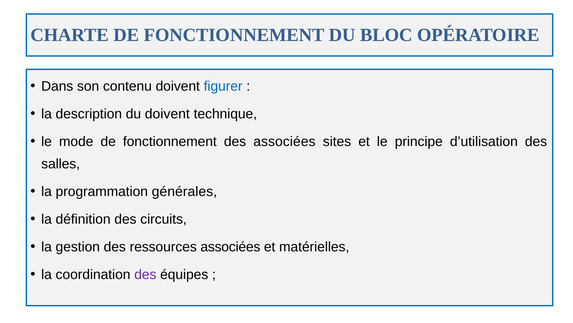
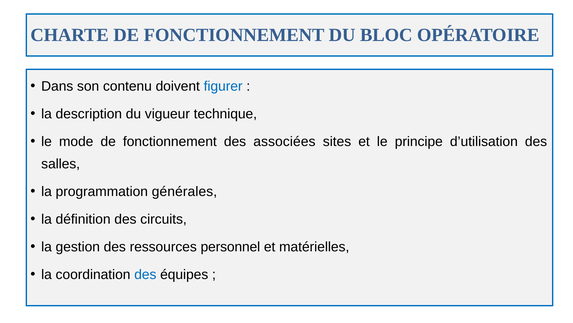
du doivent: doivent -> vigueur (167, 114)
ressources associées: associées -> personnel (230, 246)
des colour: purple -> blue (145, 274)
